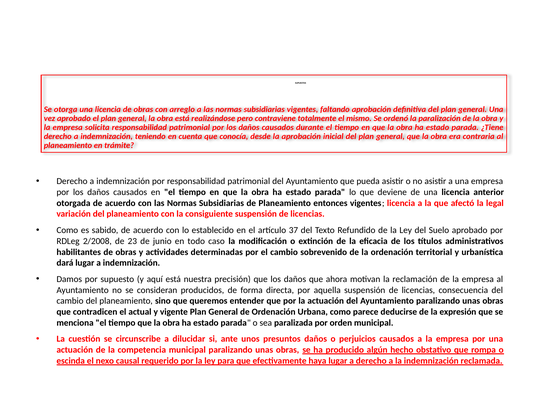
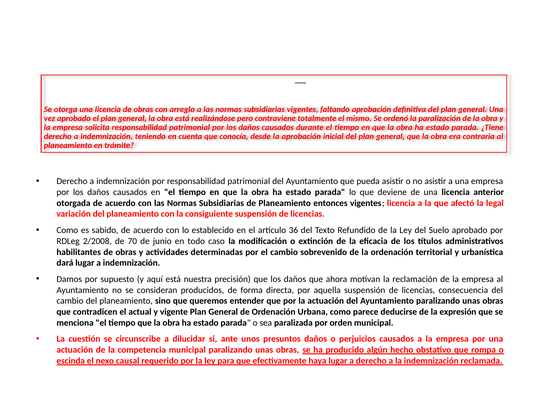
37: 37 -> 36 (293, 230)
23: 23 -> 70 (132, 241)
